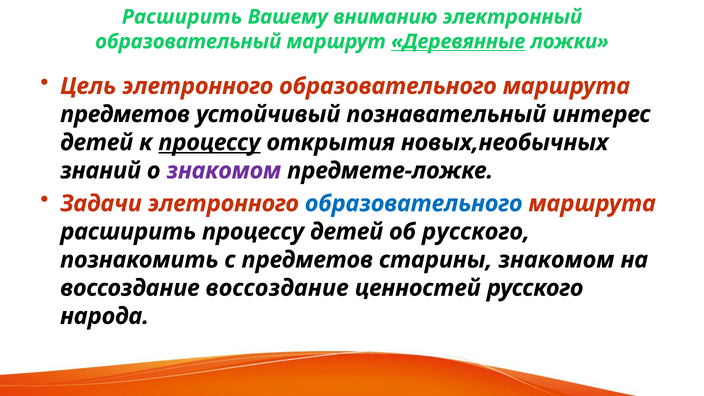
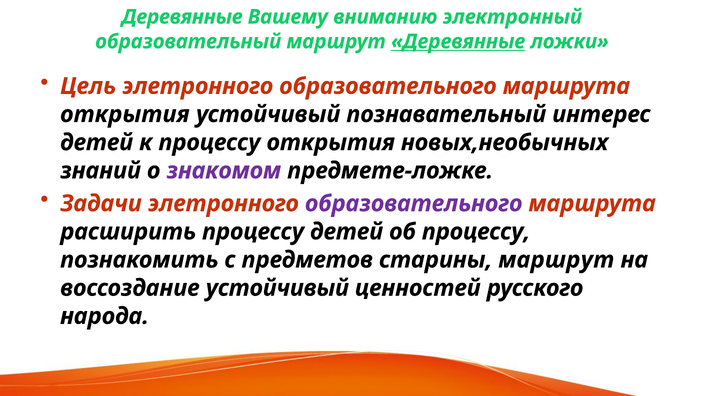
Расширить: Расширить -> Деревянные (182, 17)
предметов: предметов -> открытия (125, 114)
процессу underline: present -> none (210, 142)
образовательного colour: blue -> purple (414, 204)
об русского: русского -> процессу (476, 232)
старины знакомом: знакомом -> маршрут (556, 260)
воссоздание воссоздание: воссоздание -> устойчивый (277, 288)
